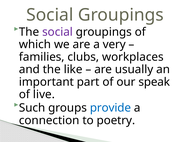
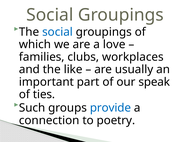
social colour: purple -> blue (57, 32)
very: very -> love (114, 45)
live: live -> ties (44, 95)
